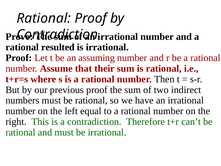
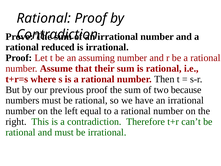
resulted: resulted -> reduced (58, 47)
indirect: indirect -> because (186, 90)
